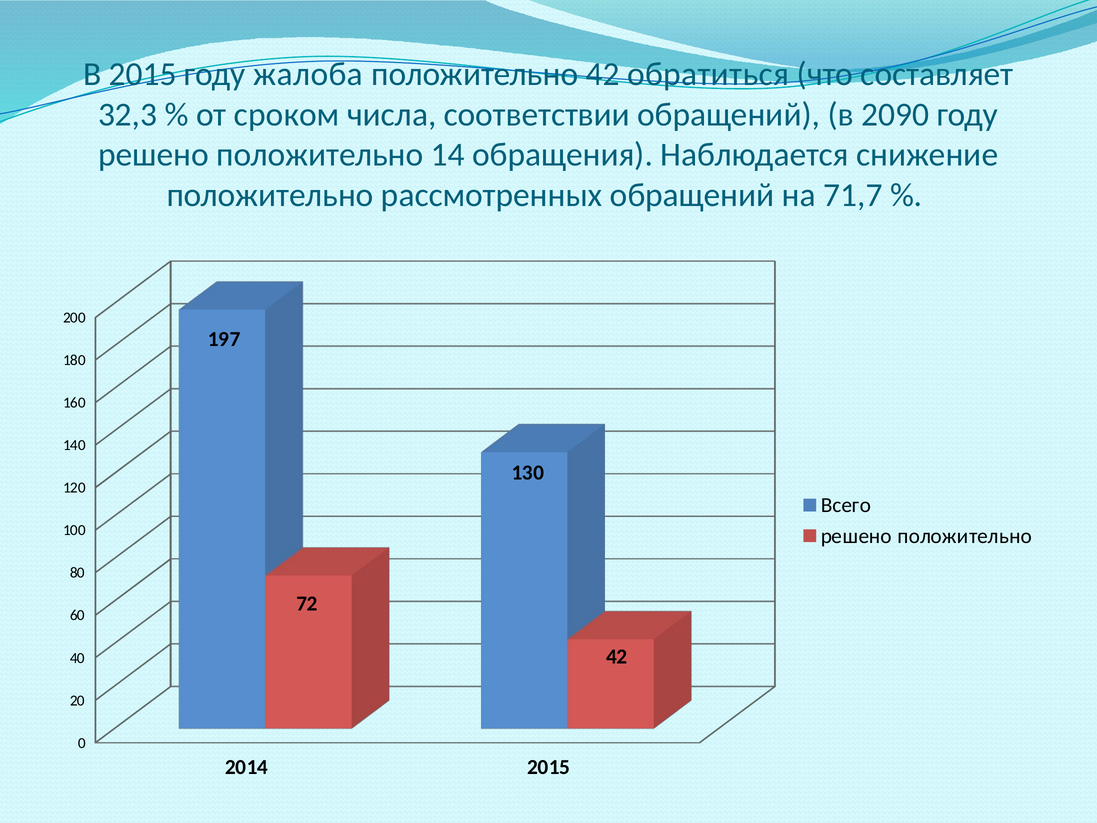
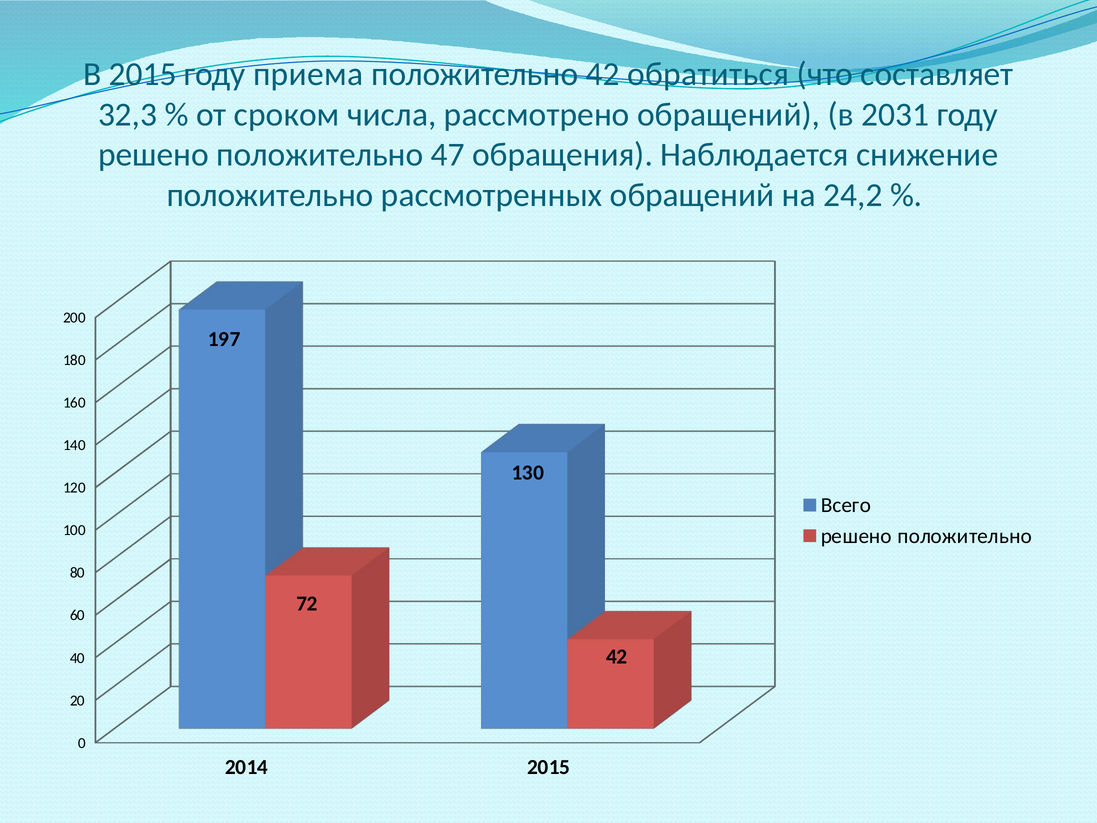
жалоба: жалоба -> приема (308, 74)
соответствии: соответствии -> рассмотрено (537, 115)
2090: 2090 -> 2031 (895, 115)
14: 14 -> 47 (448, 155)
71,7: 71,7 -> 24,2 (853, 195)
